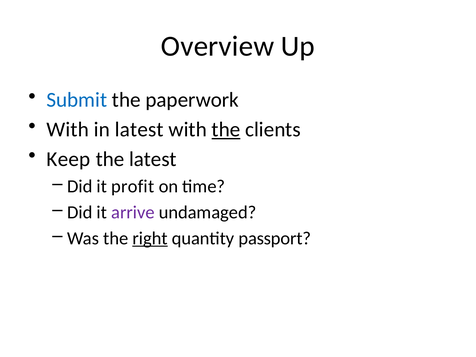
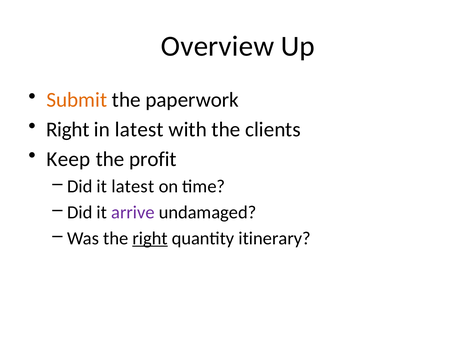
Submit colour: blue -> orange (77, 100)
With: With -> Right (68, 129)
the underline: present -> none (226, 129)
the latest: latest -> profit (153, 159)
it profit: profit -> latest (133, 186)
passport: passport -> itinerary (275, 238)
